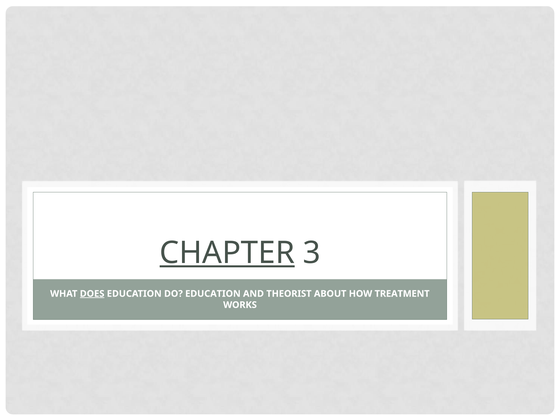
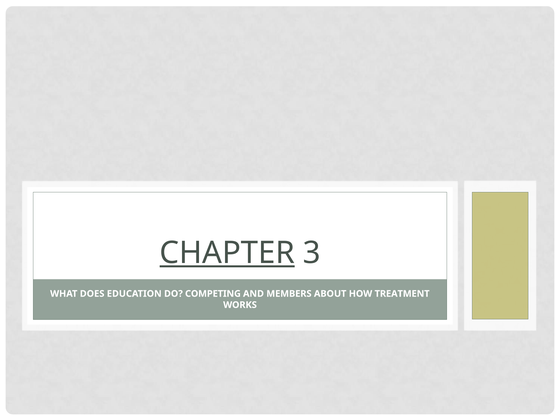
DOES underline: present -> none (92, 294)
DO EDUCATION: EDUCATION -> COMPETING (213, 294)
THEORIST: THEORIST -> MEMBERS (289, 294)
